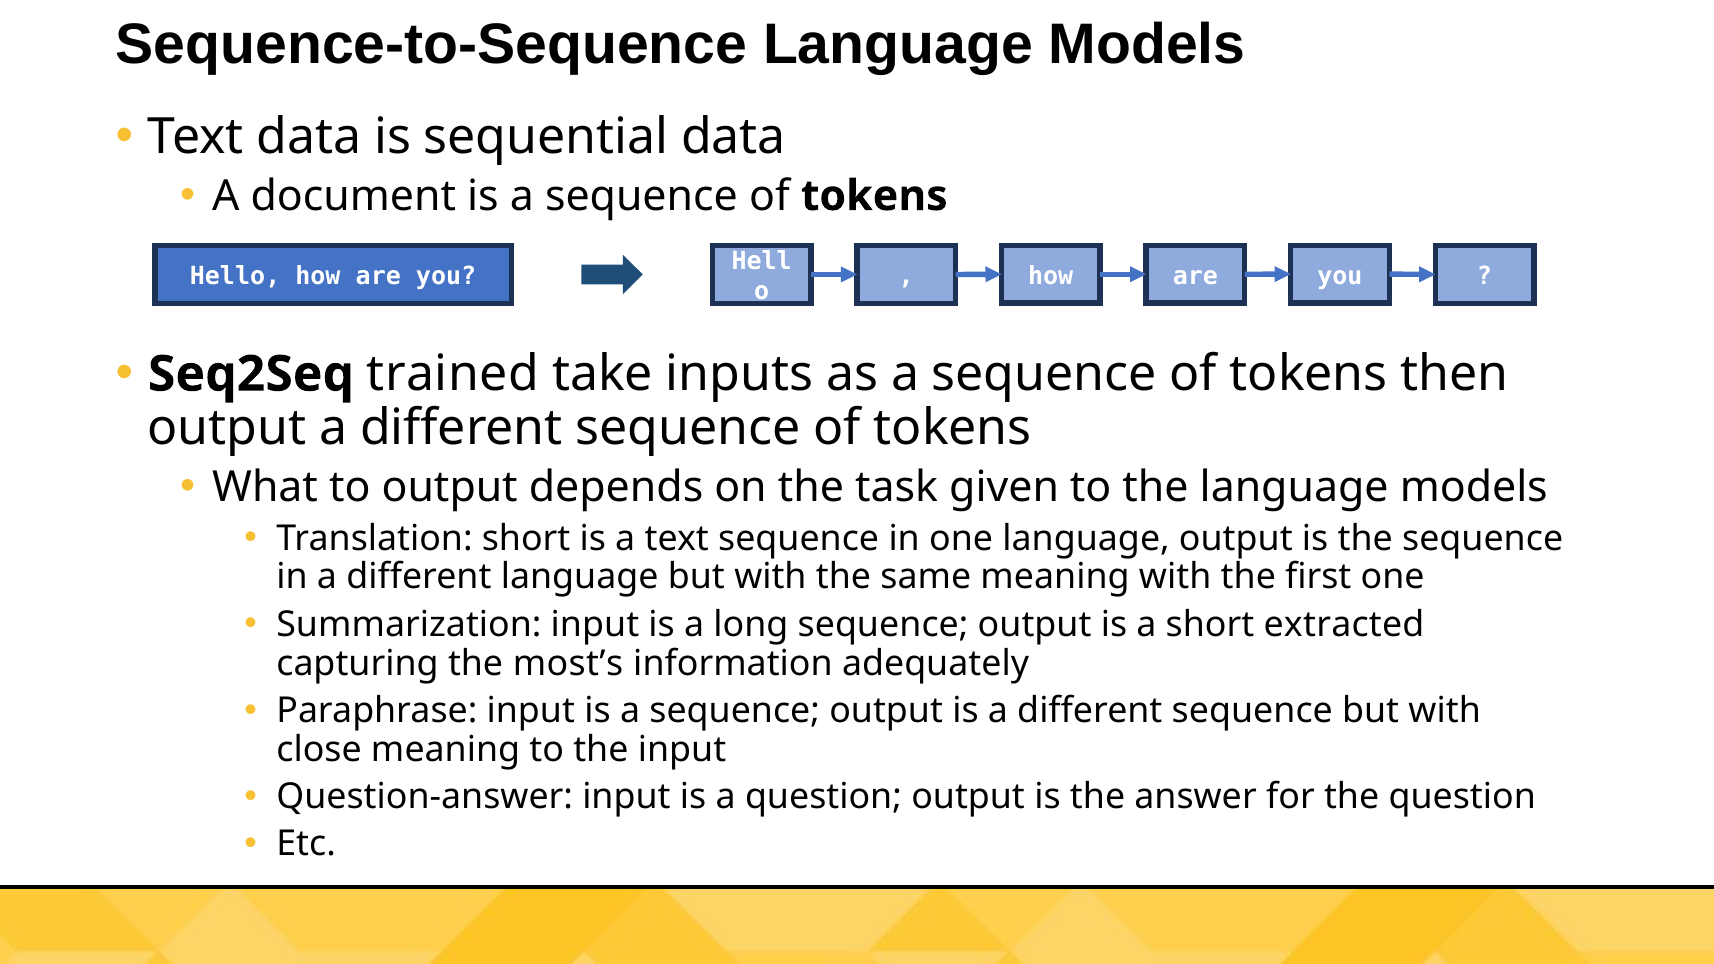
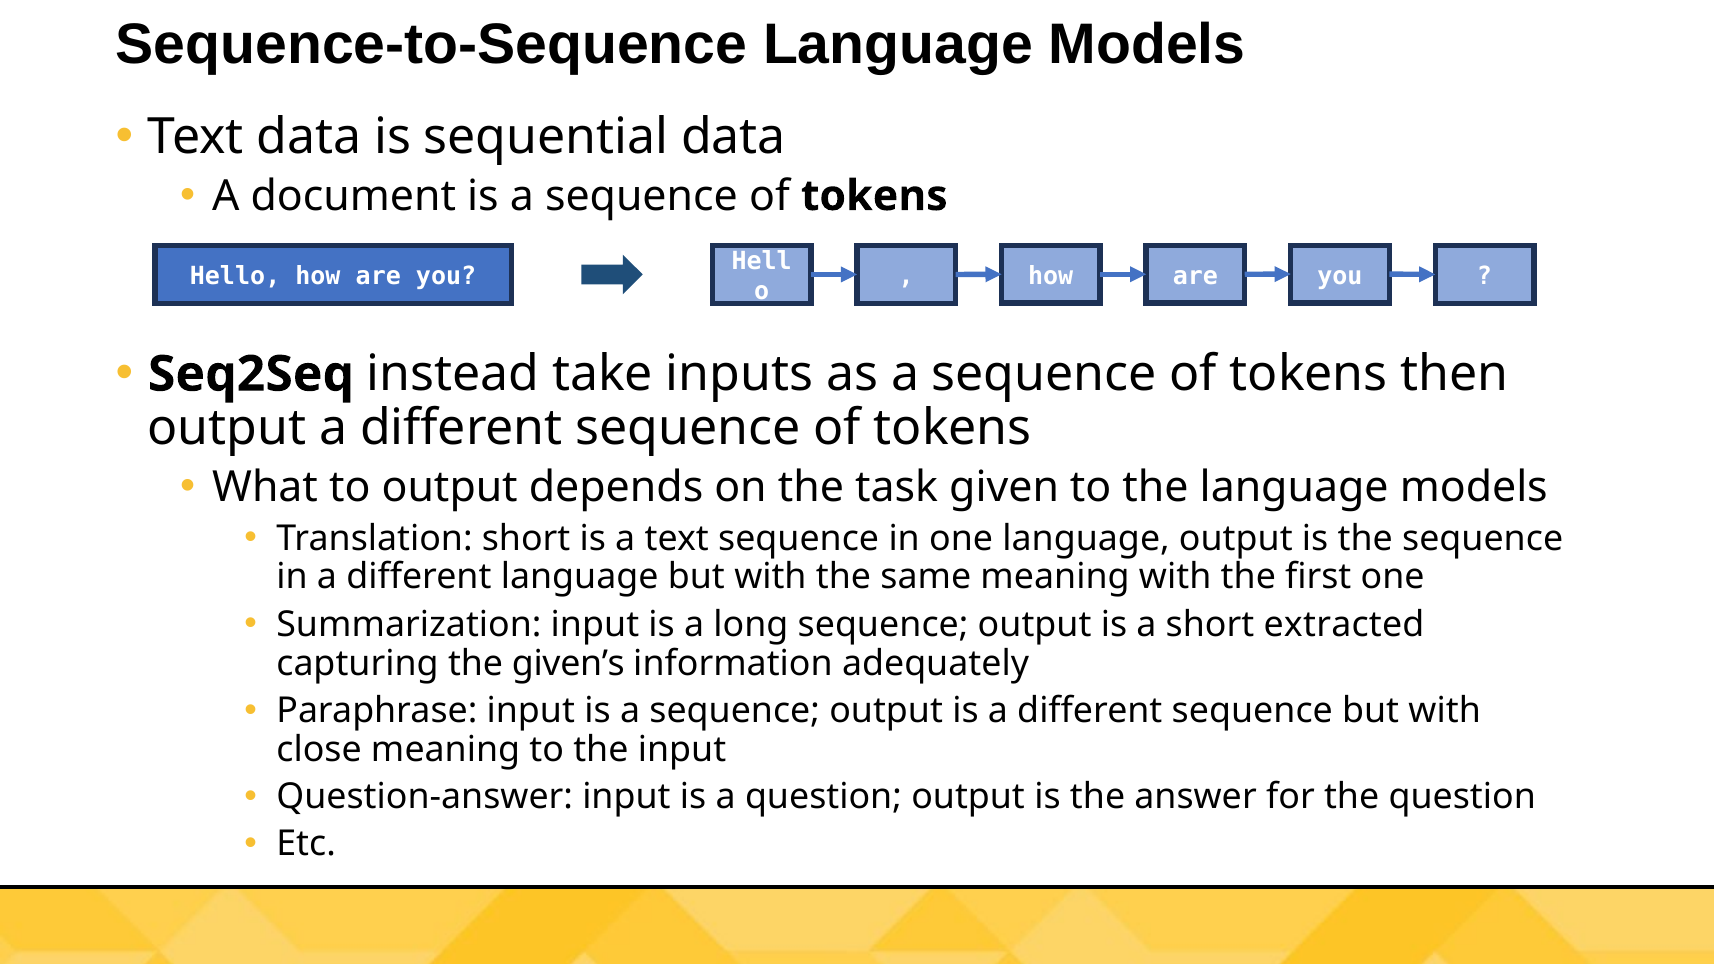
trained: trained -> instead (453, 374)
most’s: most’s -> given’s (568, 663)
